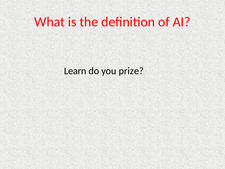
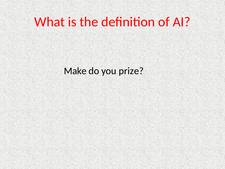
Learn: Learn -> Make (75, 71)
